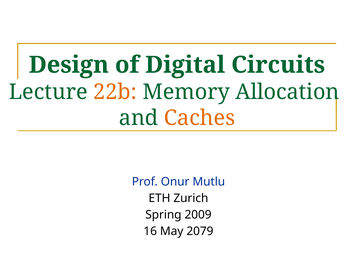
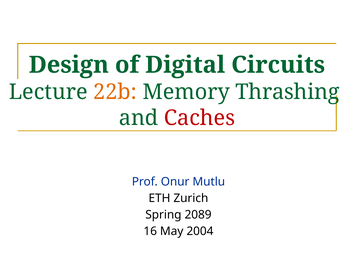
Allocation: Allocation -> Thrashing (287, 92)
Caches colour: orange -> red (199, 118)
2009: 2009 -> 2089 (198, 214)
2079: 2079 -> 2004 (200, 231)
